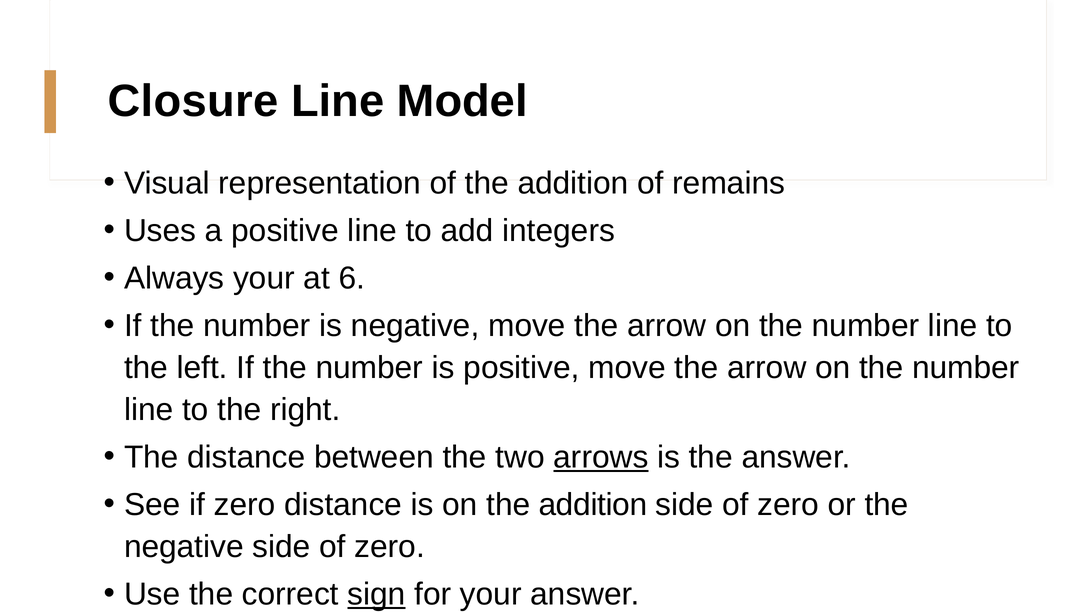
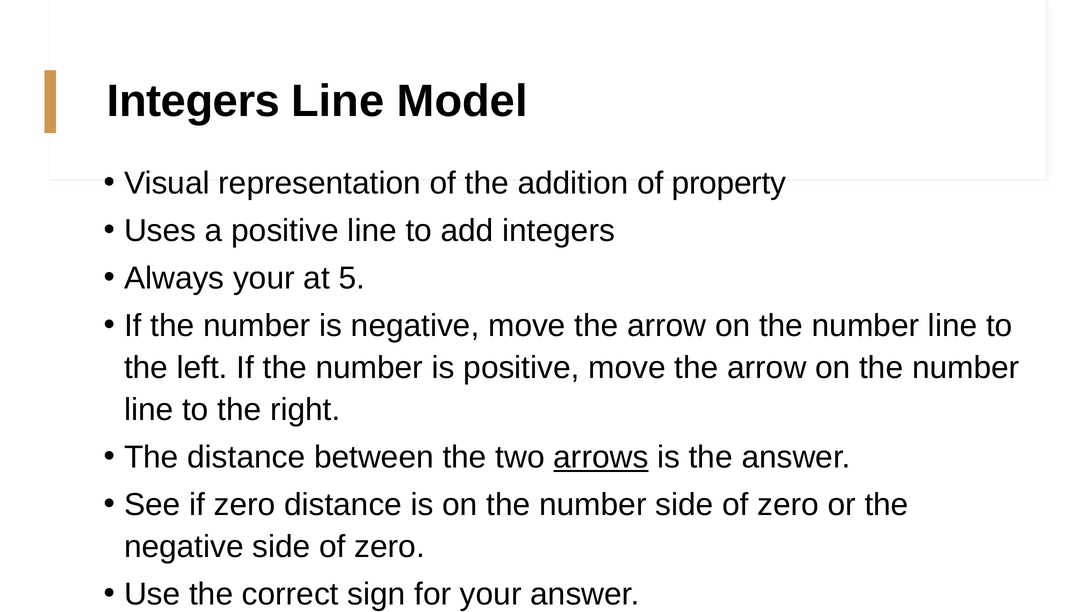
Closure: Closure -> Integers (193, 101)
remains: remains -> property (729, 183)
6: 6 -> 5 (352, 278)
is on the addition: addition -> number (593, 505)
sign underline: present -> none (376, 594)
